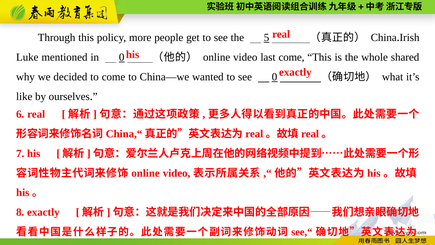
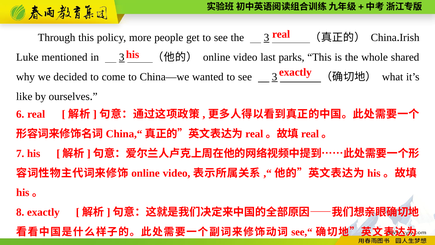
the 5: 5 -> 3 (266, 38)
in 0: 0 -> 3 (122, 57)
last come: come -> parks (292, 57)
see 0: 0 -> 3 (275, 77)
